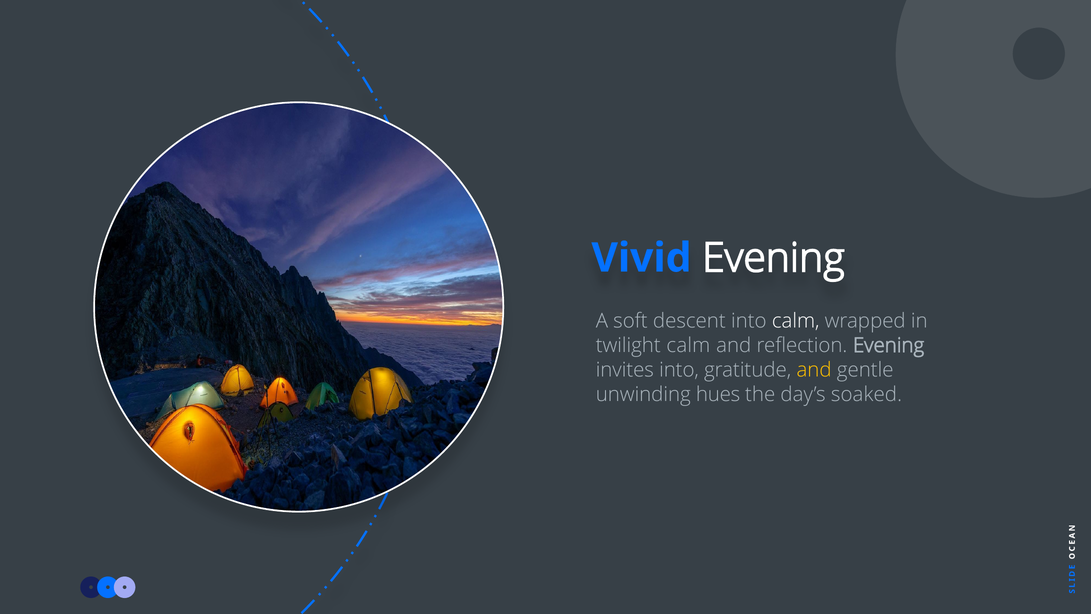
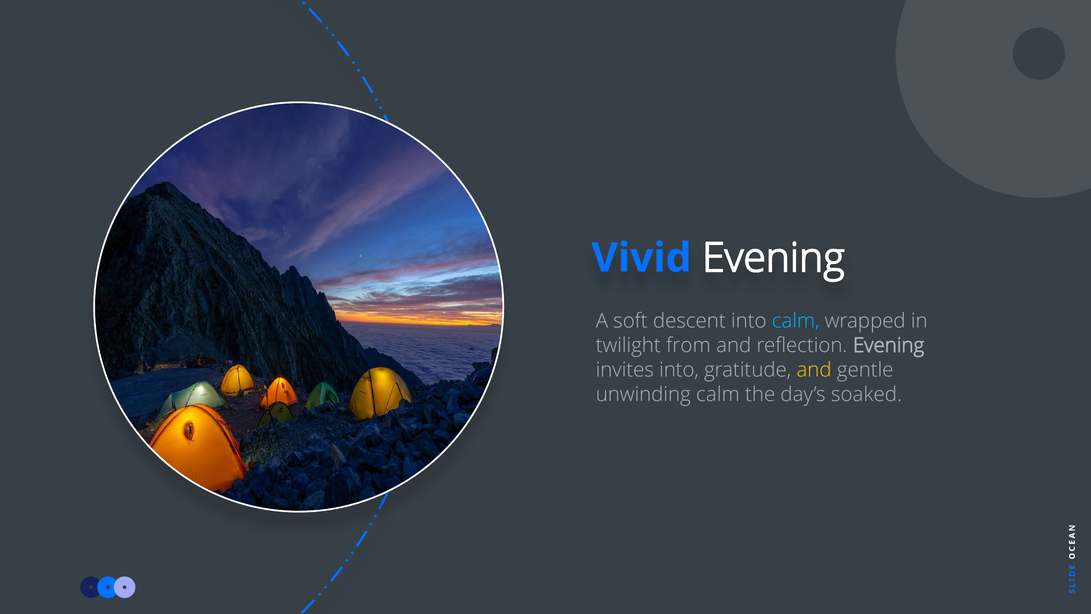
calm colour: white -> light blue (796, 321)
twilight calm: calm -> from (688, 345)
unwinding hues: hues -> calm (718, 394)
